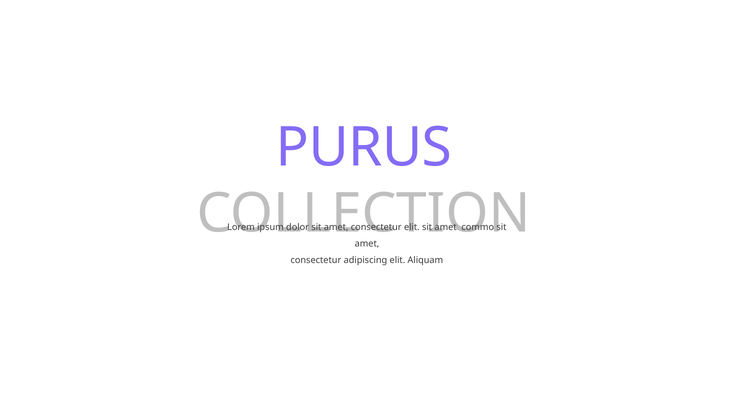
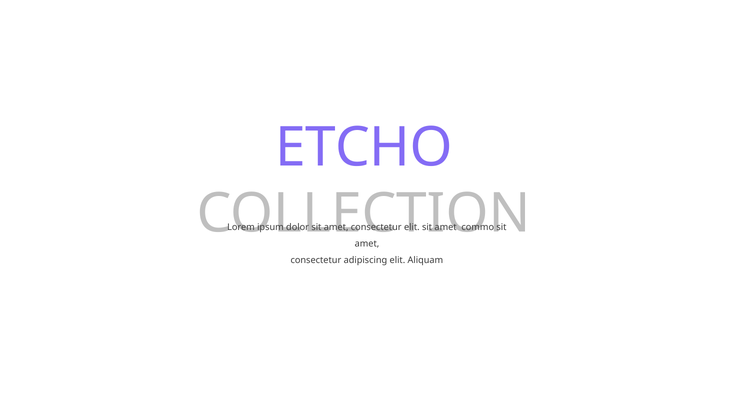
PURUS: PURUS -> ETCHO (364, 147)
